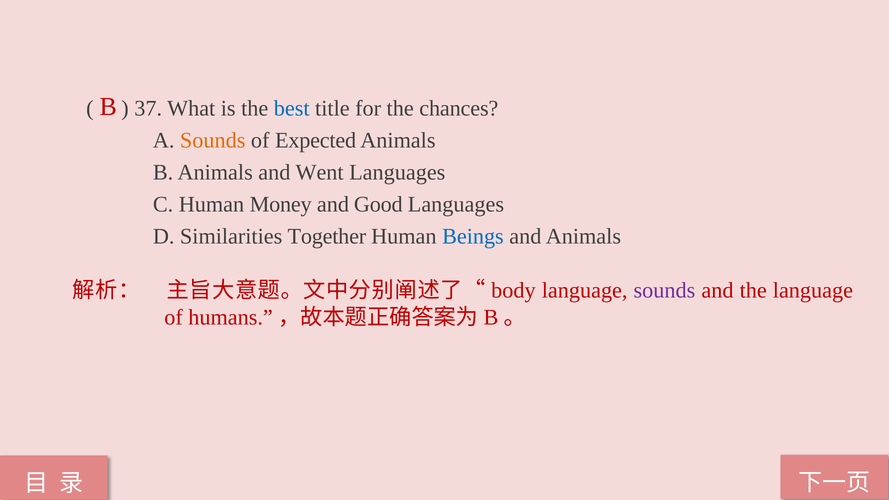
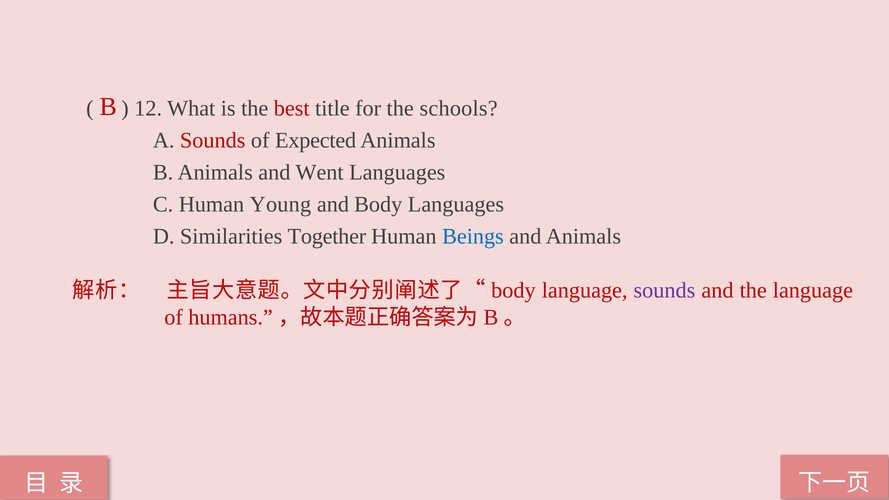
37: 37 -> 12 (148, 108)
best colour: blue -> red (292, 108)
chances: chances -> schools (459, 108)
Sounds colour: orange -> red (213, 140)
Money: Money -> Young (280, 204)
and Good: Good -> Body (378, 204)
